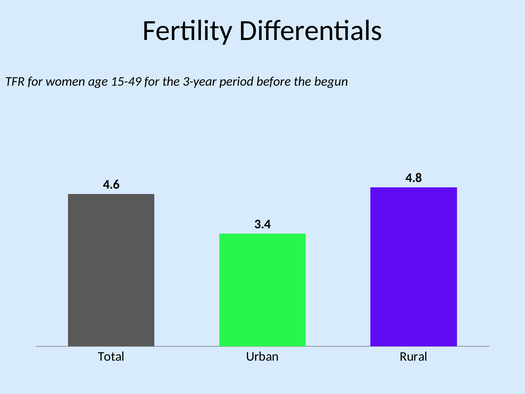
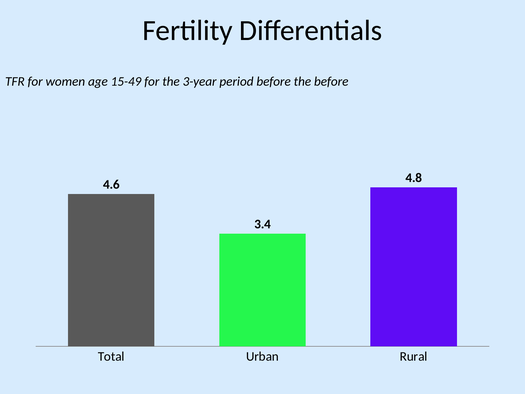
the begun: begun -> before (331, 81)
